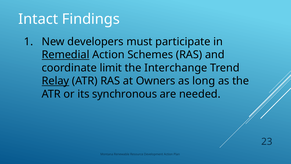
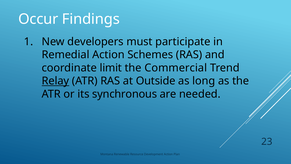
Intact: Intact -> Occur (38, 19)
Remedial underline: present -> none (66, 55)
Interchange: Interchange -> Commercial (176, 68)
Owners: Owners -> Outside (156, 81)
